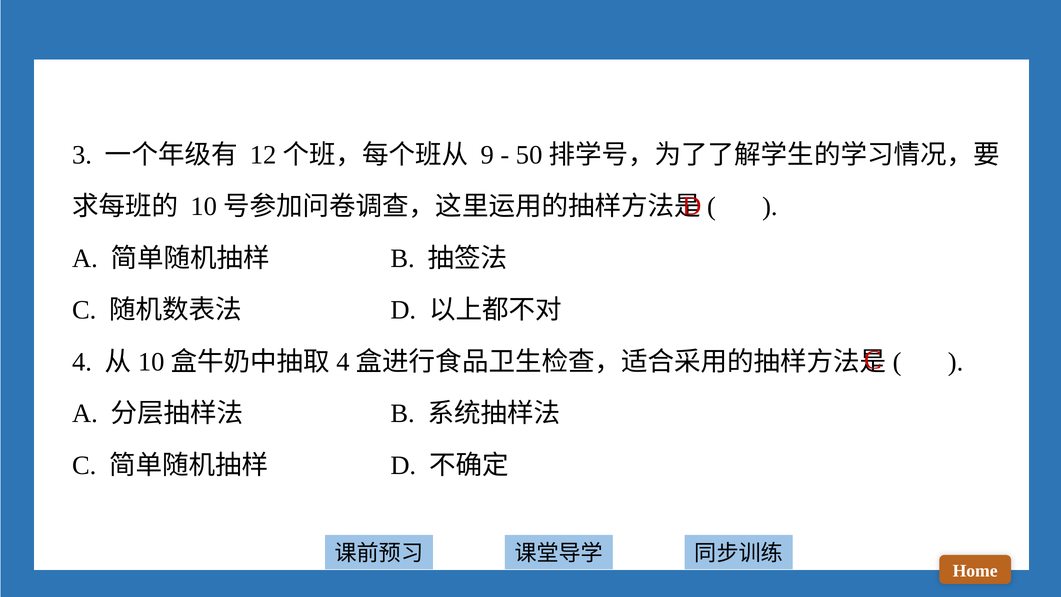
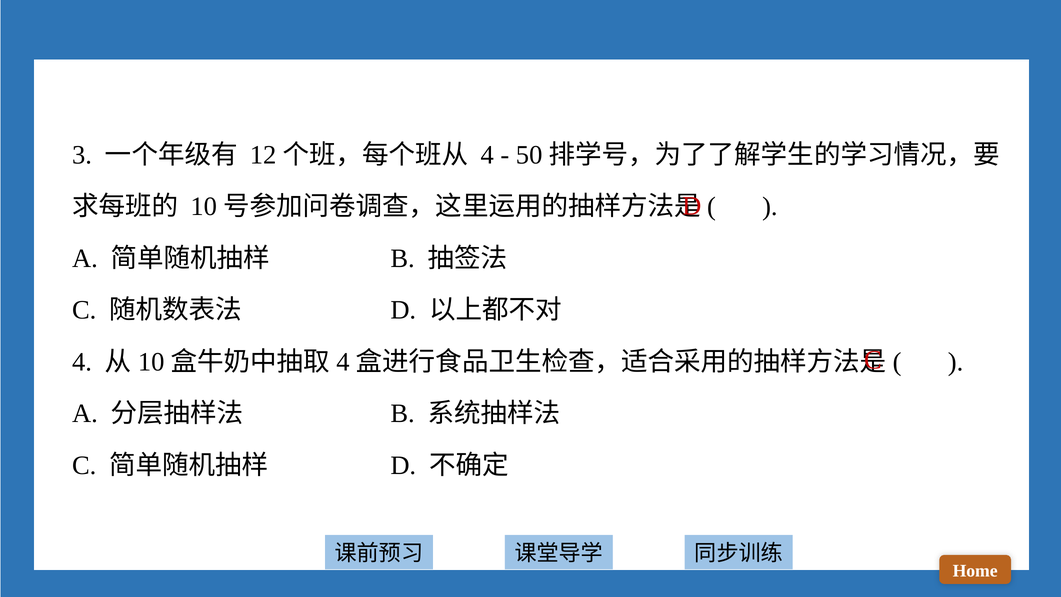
9: 9 -> 4 (487, 155)
